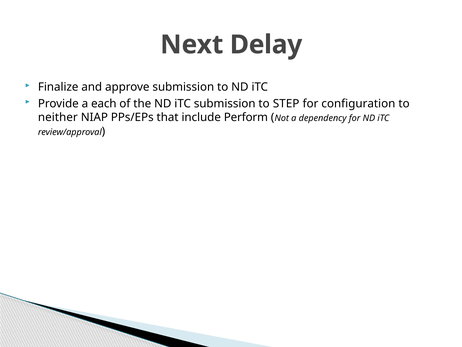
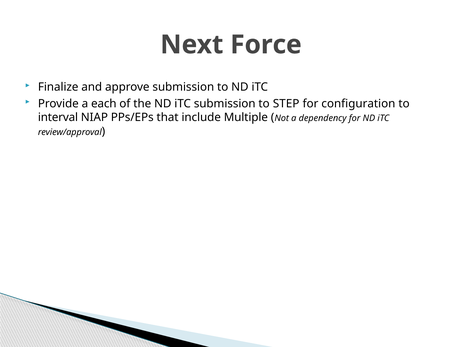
Delay: Delay -> Force (266, 45)
neither: neither -> interval (58, 117)
Perform: Perform -> Multiple (246, 117)
